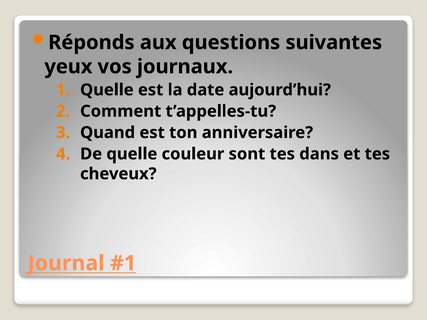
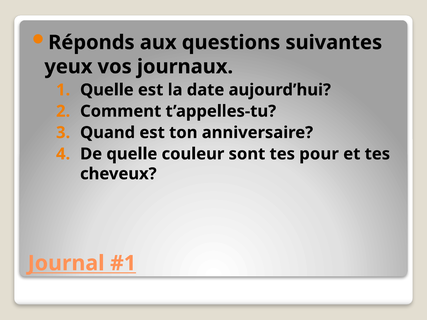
dans: dans -> pour (319, 154)
